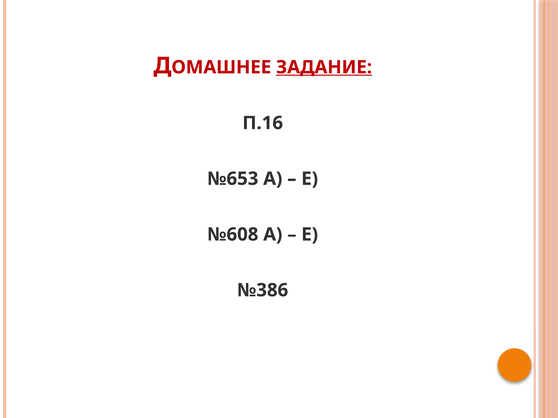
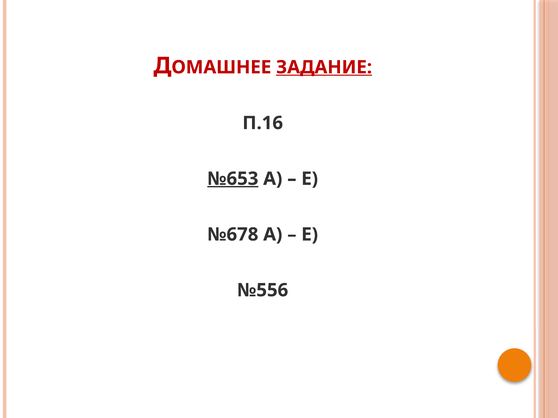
№653 underline: none -> present (233, 179)
№608: №608 -> №678 (233, 235)
№386: №386 -> №556 (263, 291)
